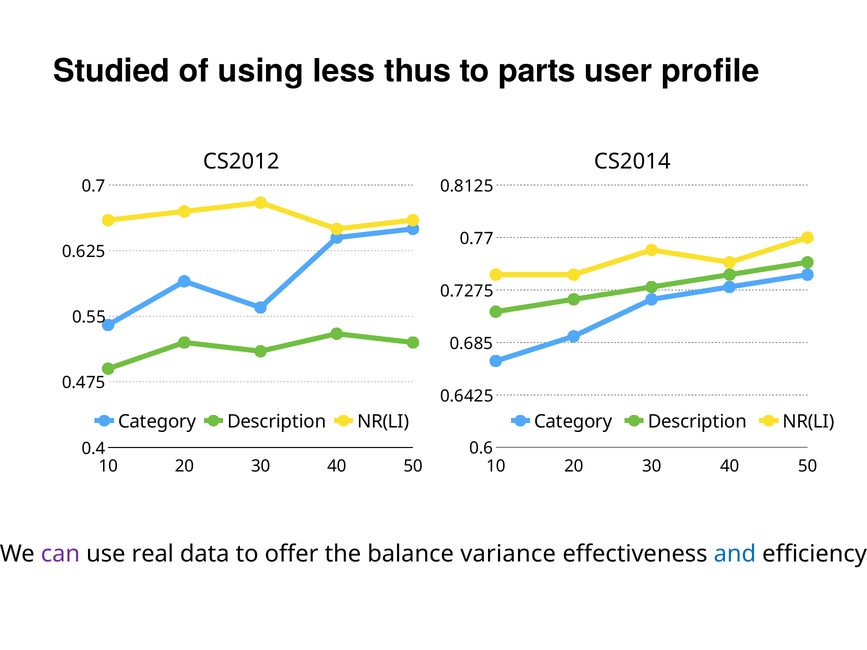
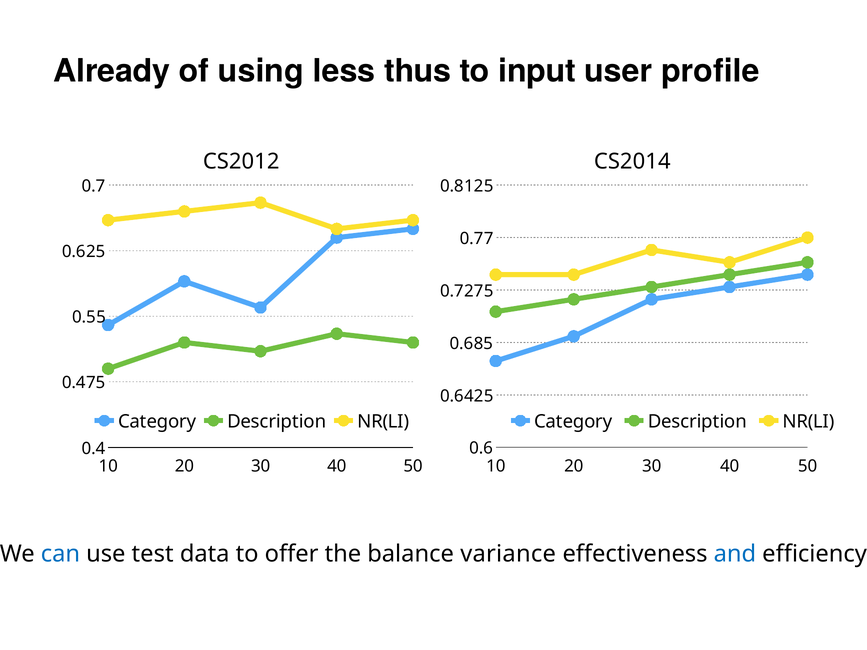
Studied: Studied -> Already (112, 71)
parts: parts -> input (537, 71)
can colour: purple -> blue (60, 554)
real: real -> test (153, 554)
